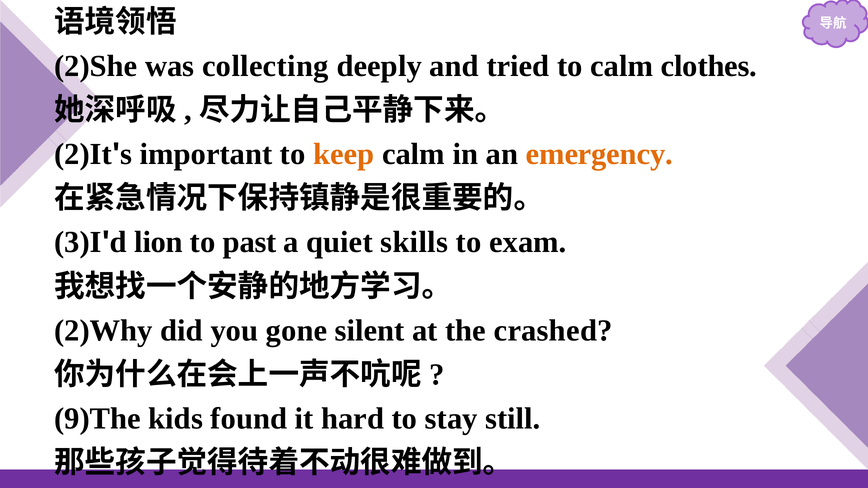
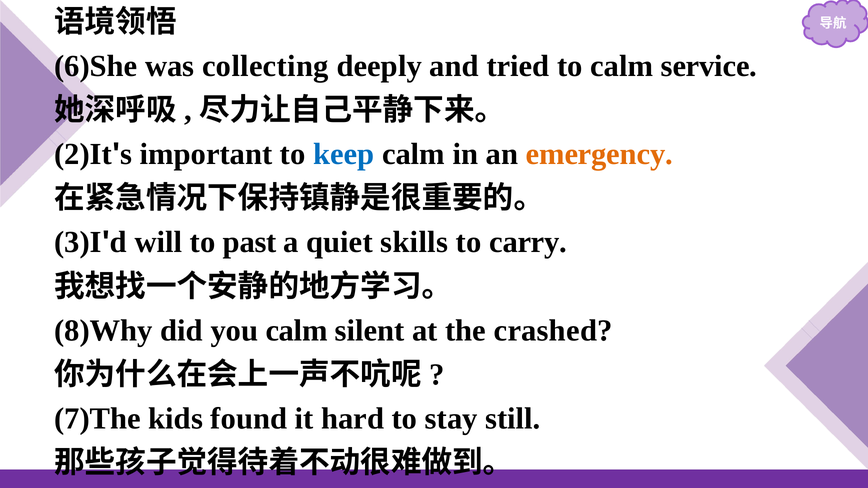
2)She: 2)She -> 6)She (96, 66)
clothes: clothes -> service (709, 66)
keep colour: orange -> blue (344, 154)
lion: lion -> will (158, 242)
exam: exam -> carry (528, 242)
2)Why: 2)Why -> 8)Why (103, 331)
you gone: gone -> calm (297, 331)
9)The: 9)The -> 7)The (97, 419)
